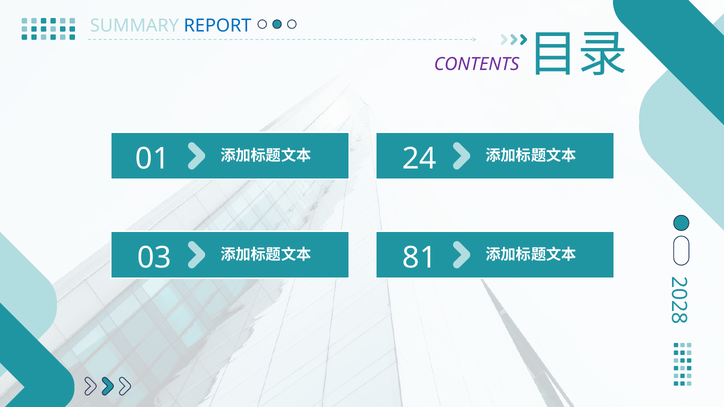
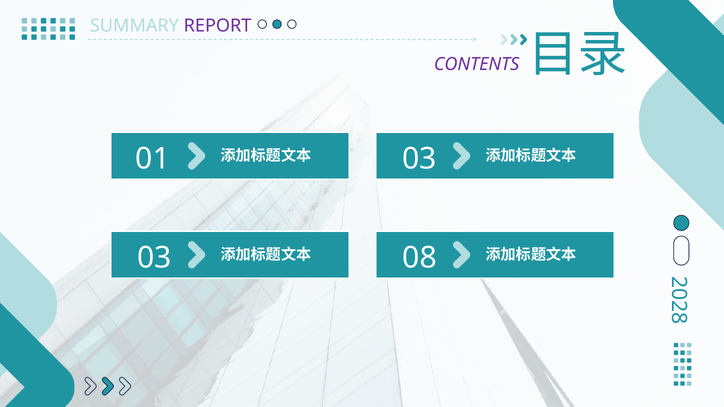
REPORT colour: blue -> purple (218, 26)
24: 24 -> 03 (419, 159)
81: 81 -> 08 (420, 258)
